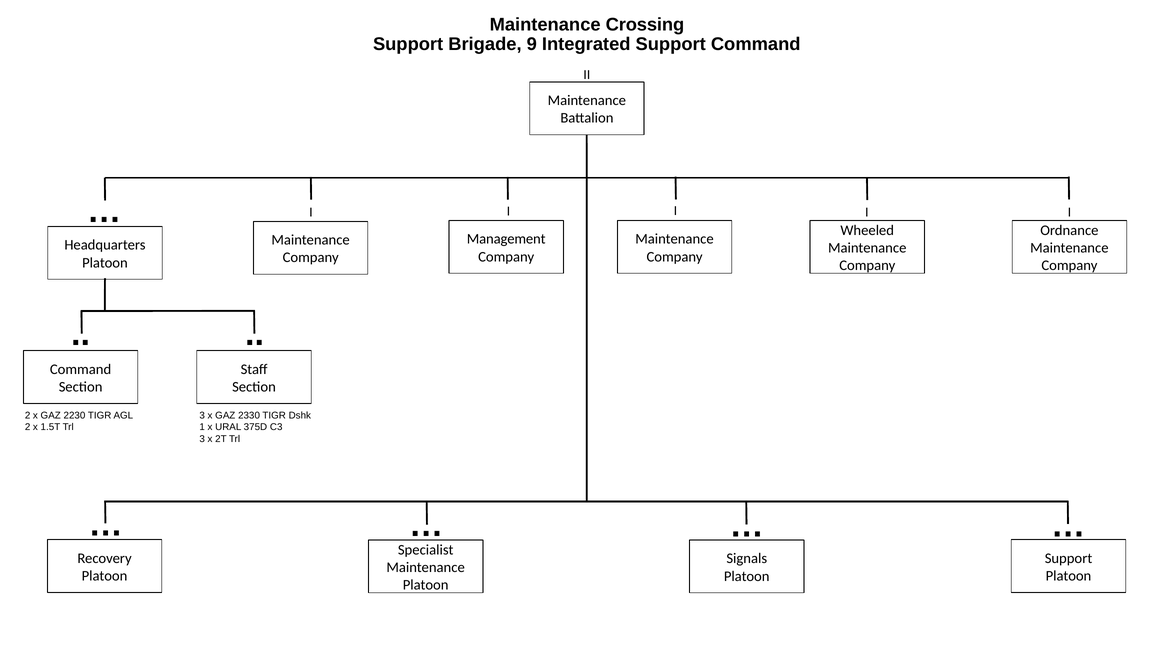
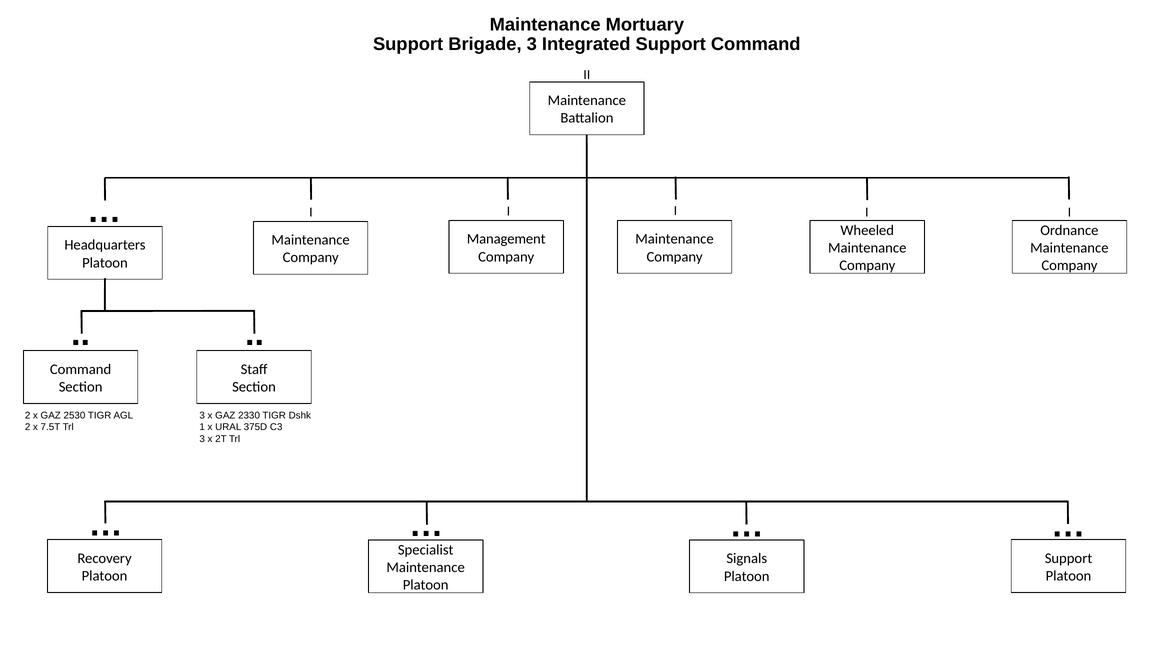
Crossing: Crossing -> Mortuary (645, 25)
Brigade 9: 9 -> 3 (532, 44)
2230: 2230 -> 2530 (74, 416)
1.5T: 1.5T -> 7.5T (50, 427)
